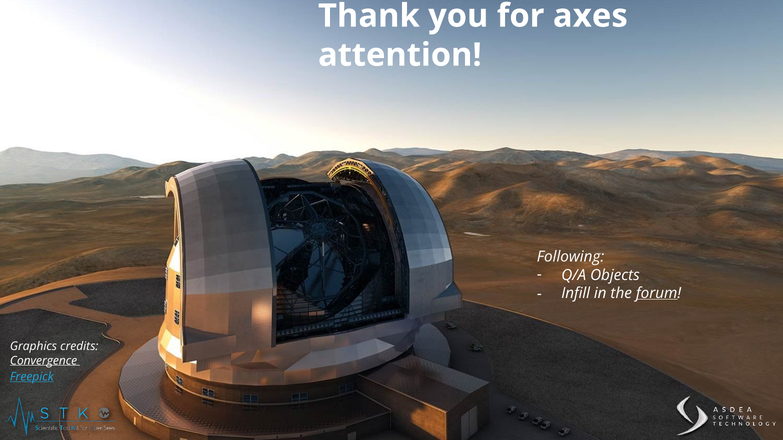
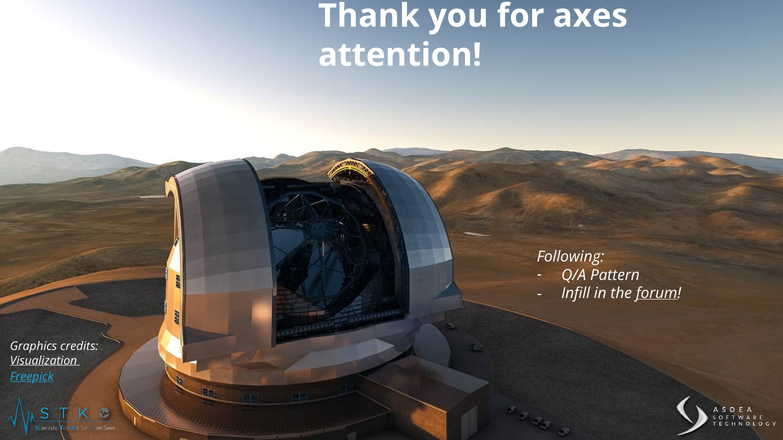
Objects: Objects -> Pattern (615, 275)
Convergence: Convergence -> Visualization (44, 361)
